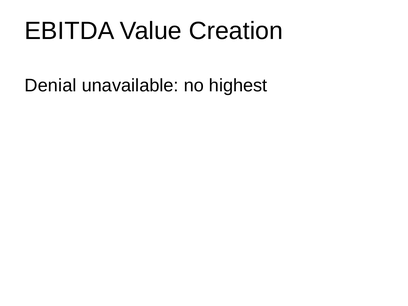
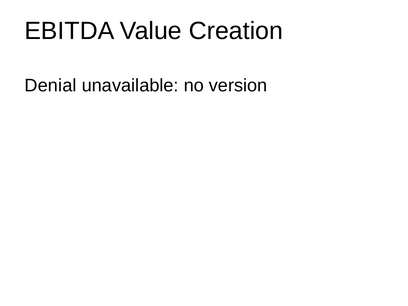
highest: highest -> version (238, 86)
